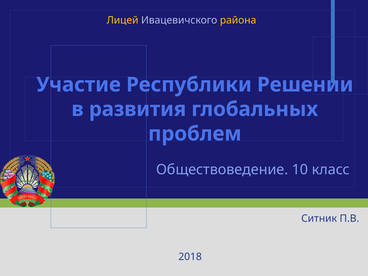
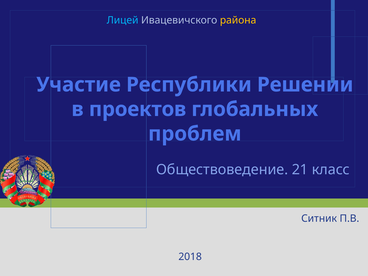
Лицей colour: yellow -> light blue (123, 20)
развития: развития -> проектов (138, 109)
10: 10 -> 21 (300, 170)
